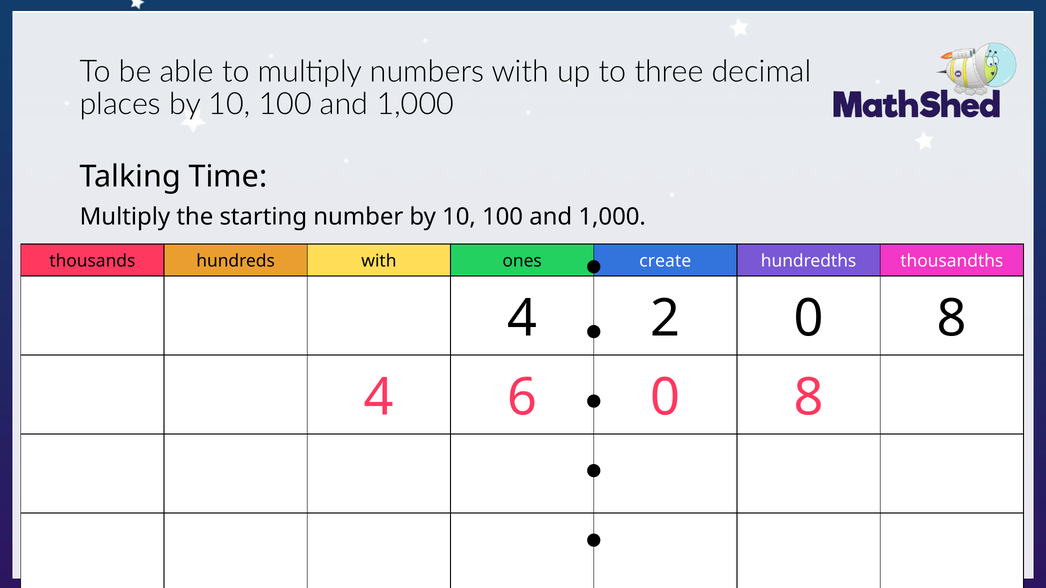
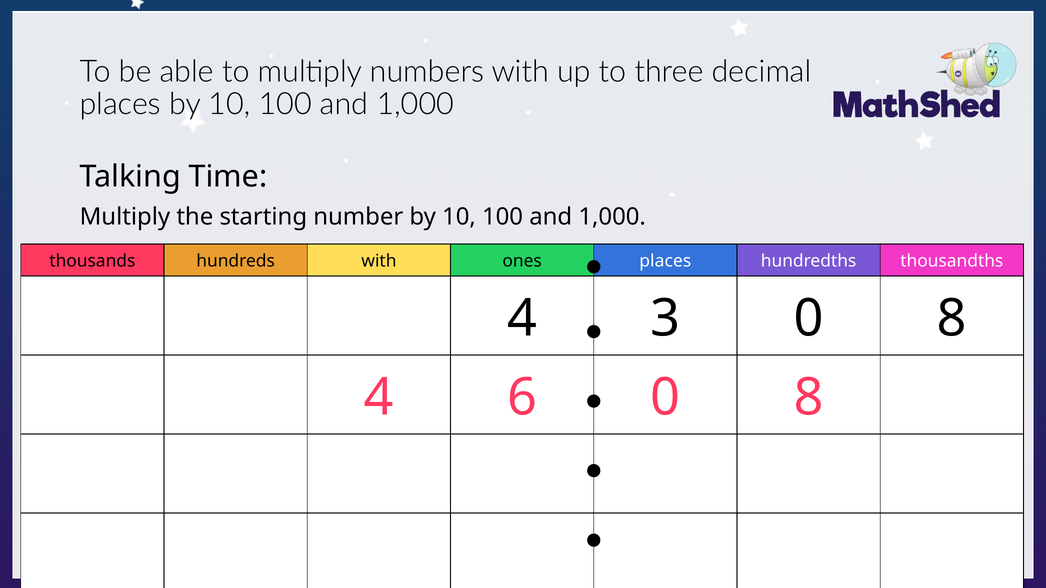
ones create: create -> places (665, 261)
2: 2 -> 3 (665, 319)
